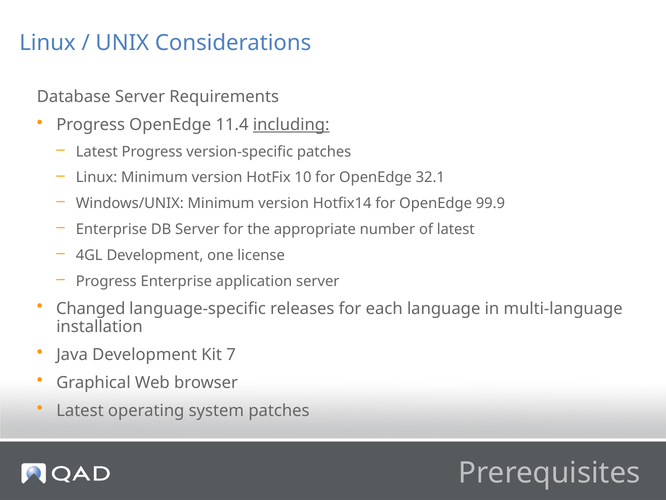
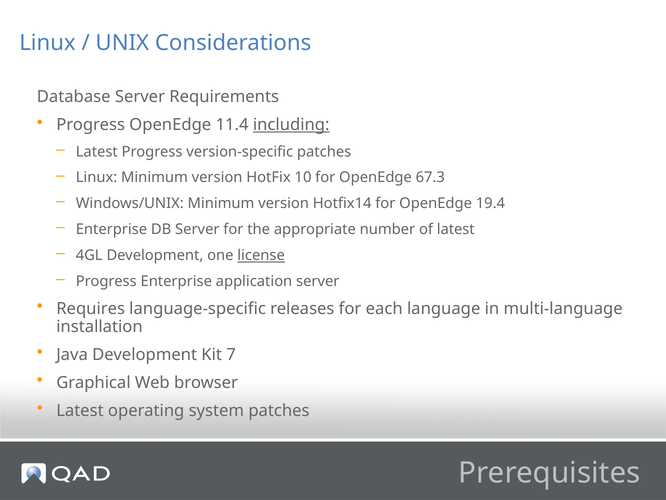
32.1: 32.1 -> 67.3 (430, 177)
99.9: 99.9 -> 19.4 (490, 203)
license underline: none -> present (261, 255)
Changed: Changed -> Requires (91, 308)
